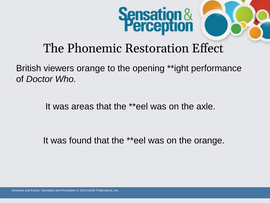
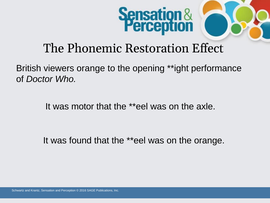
areas: areas -> motor (83, 106)
